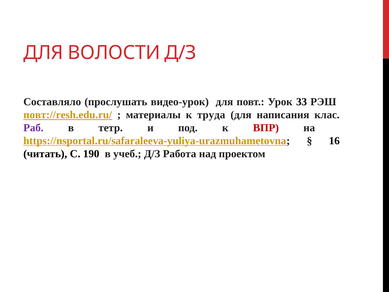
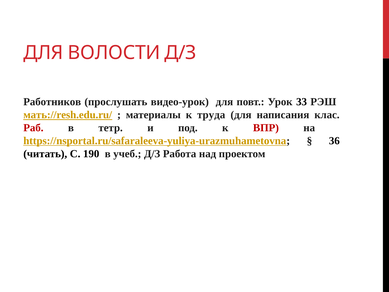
Составляло: Составляло -> Работников (52, 102)
повт://resh.edu.ru/: повт://resh.edu.ru/ -> мать://resh.edu.ru/ (68, 115)
Раб colour: purple -> red (33, 128)
16: 16 -> 36 (334, 141)
